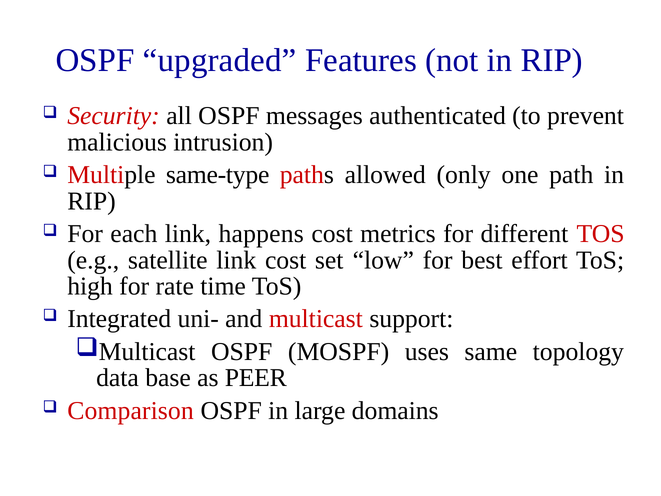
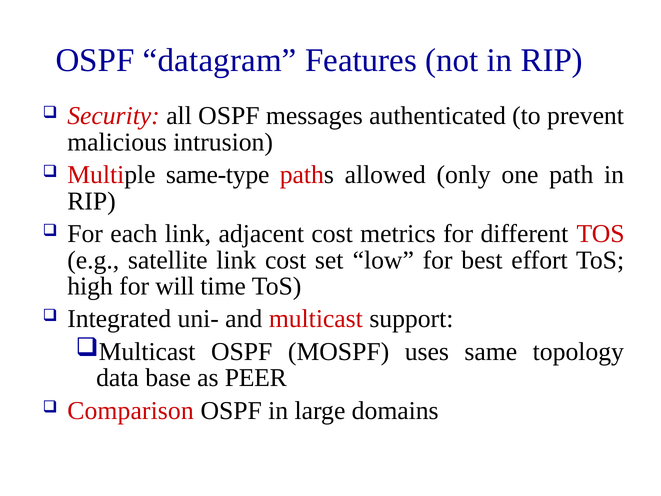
upgraded: upgraded -> datagram (220, 60)
happens: happens -> adjacent (261, 234)
rate: rate -> will (175, 286)
